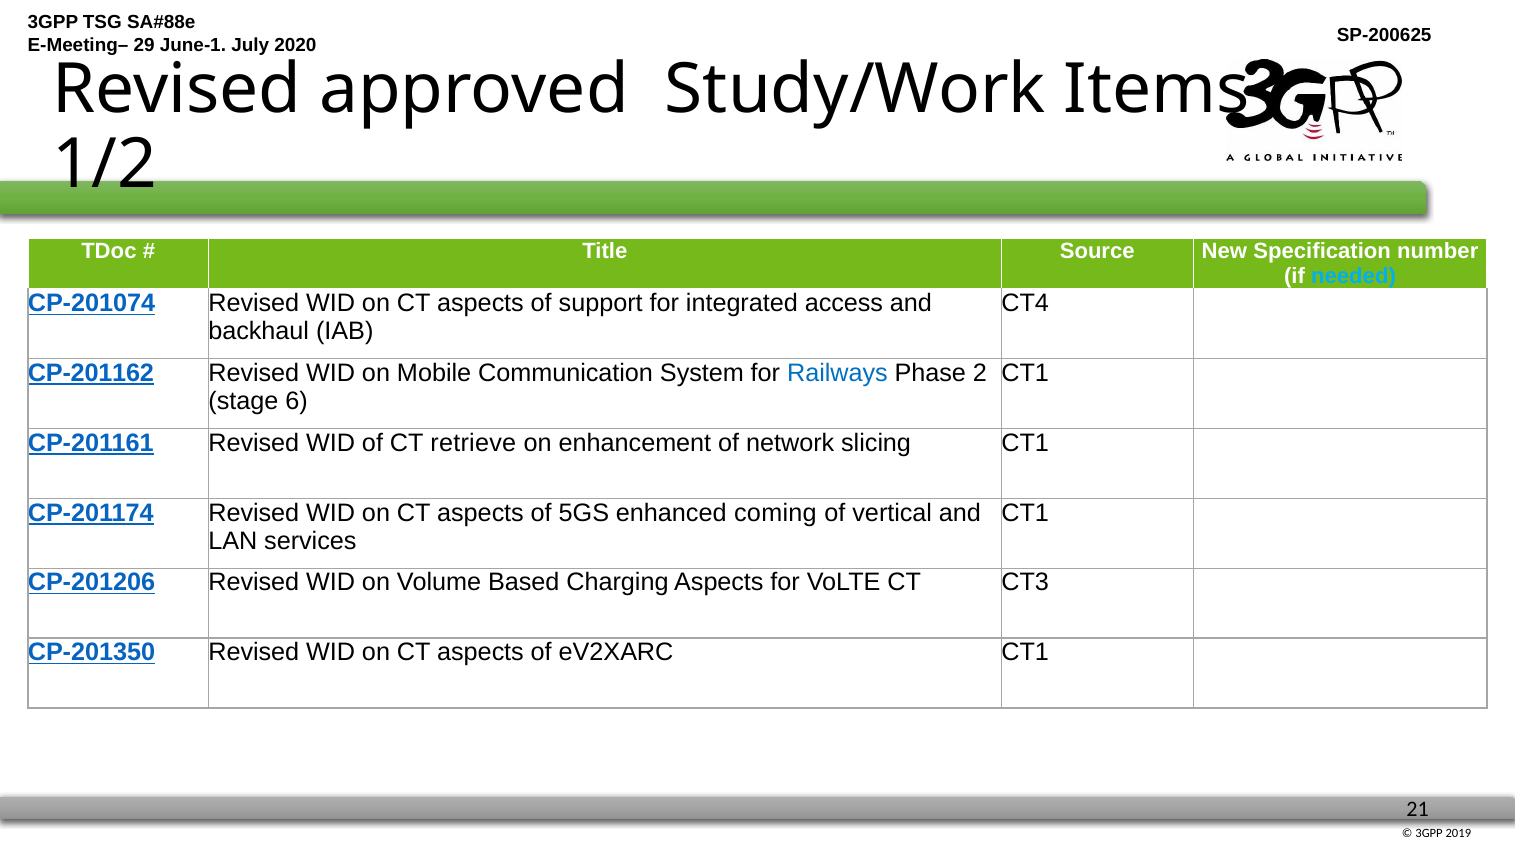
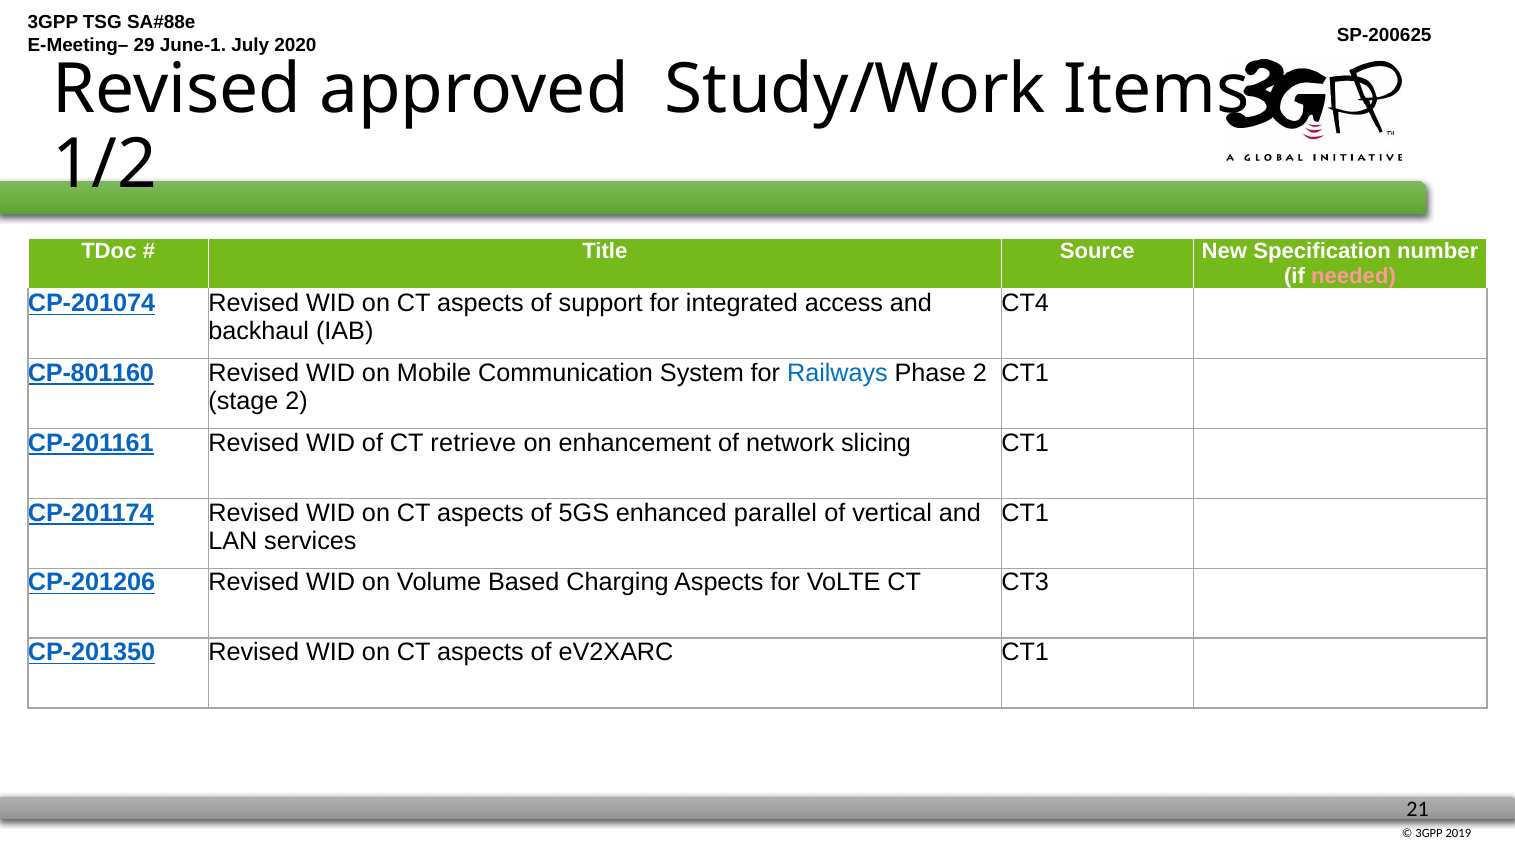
needed colour: light blue -> pink (1353, 276)
CP-201162: CP-201162 -> CP-801160 (91, 373)
stage 6: 6 -> 2 (296, 401)
coming: coming -> parallel (775, 513)
